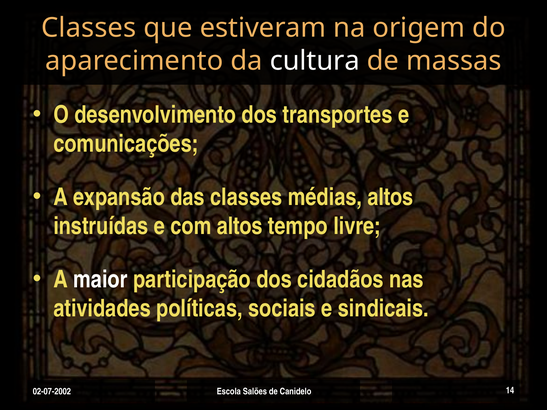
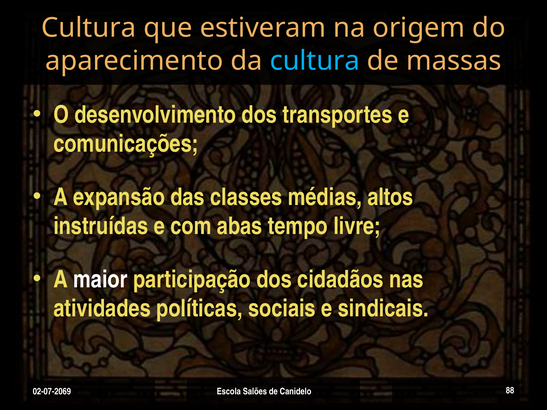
Classes: Classes -> Cultura (89, 28)
cultura colour: white -> light blue (315, 61)
com altos: altos -> abas (240, 226)
02-07-2002: 02-07-2002 -> 02-07-2069 (52, 392)
14: 14 -> 88 (510, 391)
